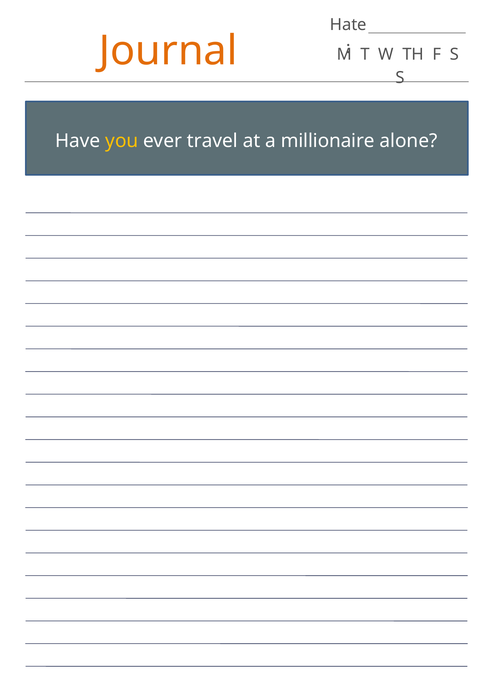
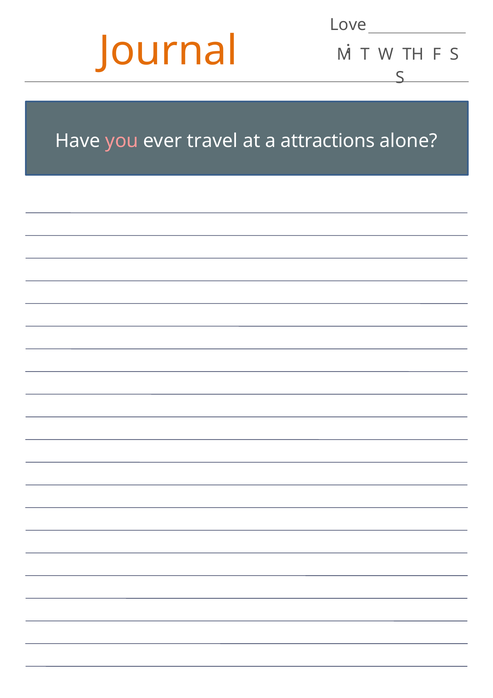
Hate: Hate -> Love (348, 25)
you colour: yellow -> pink (122, 141)
millionaire: millionaire -> attractions (328, 141)
